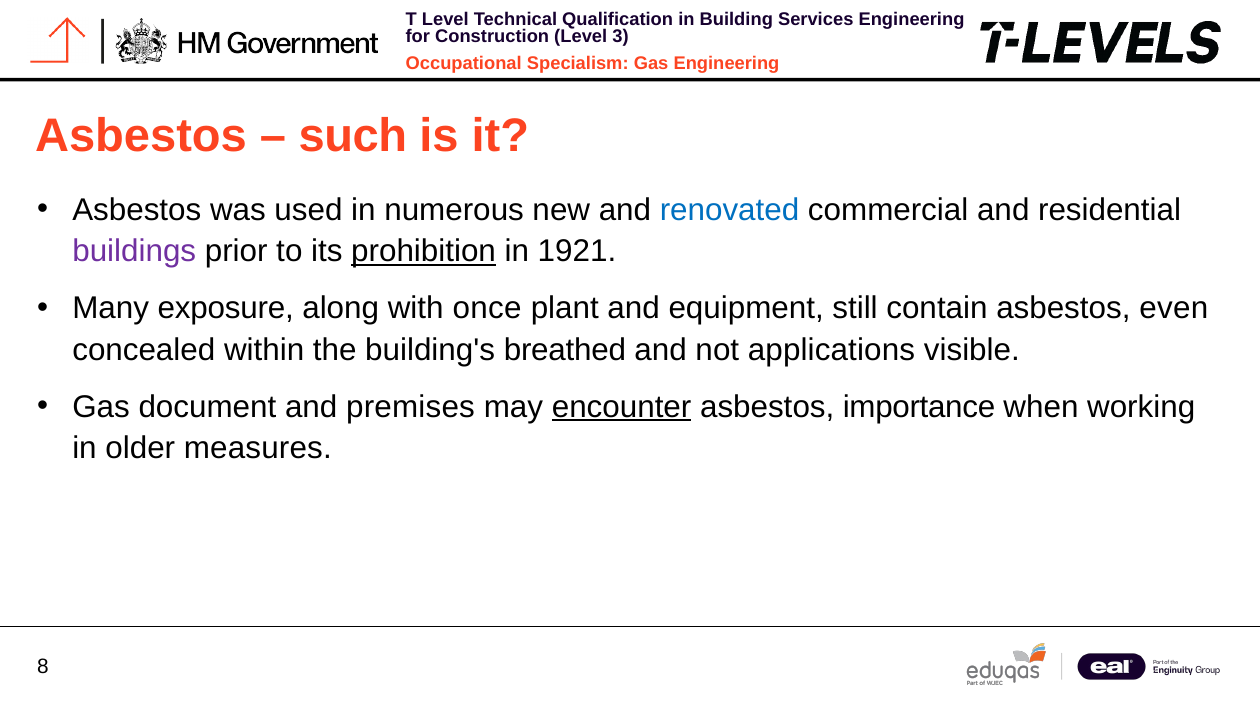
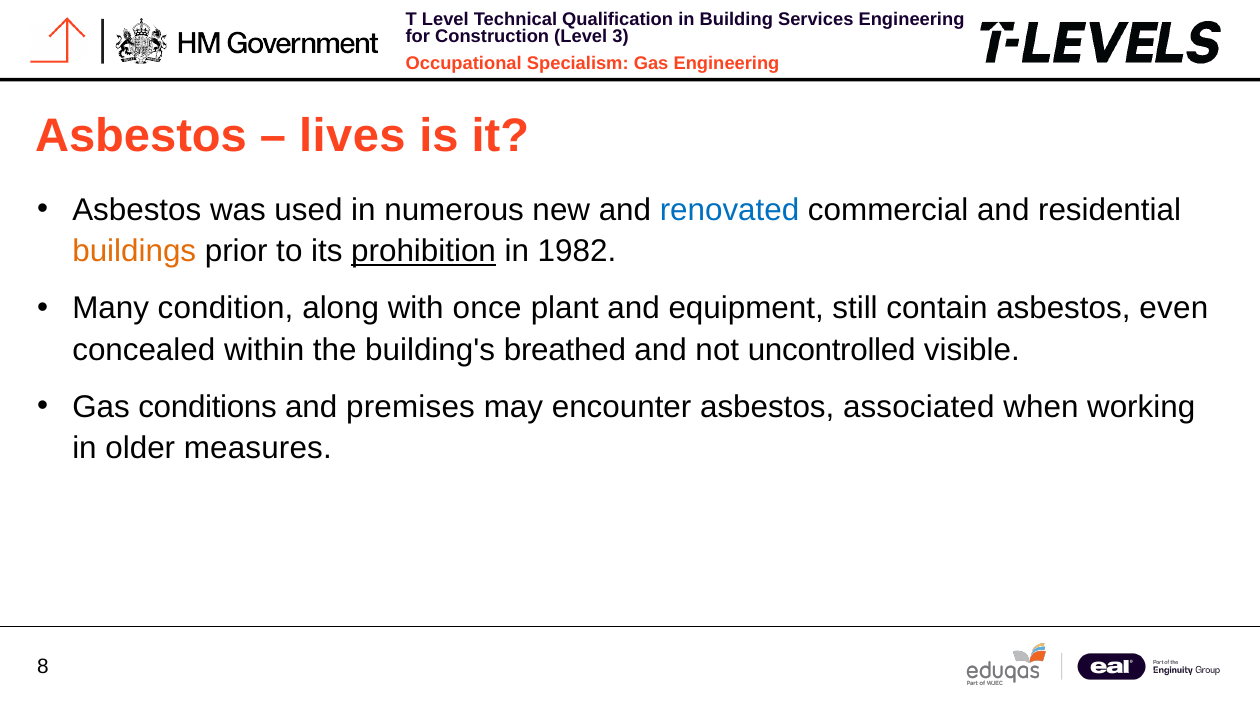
such: such -> lives (352, 136)
buildings colour: purple -> orange (134, 251)
1921: 1921 -> 1982 (577, 251)
exposure: exposure -> condition (226, 309)
applications: applications -> uncontrolled (832, 350)
document: document -> conditions (208, 407)
encounter underline: present -> none (622, 407)
importance: importance -> associated (919, 407)
